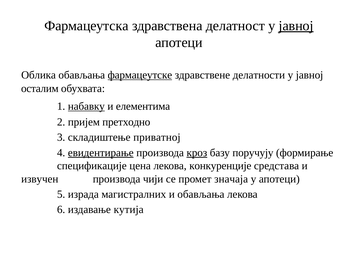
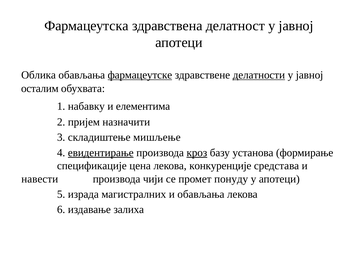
јавној underline: present -> none (296, 26)
делатности underline: none -> present (259, 75)
набавку underline: present -> none (86, 106)
претходно: претходно -> назначити (126, 122)
приватној: приватној -> мишљење (157, 137)
поручују: поручују -> установа (253, 152)
извучен: извучен -> навести (40, 179)
значаја: значаја -> понуду (231, 179)
кутија: кутија -> залиха (129, 209)
